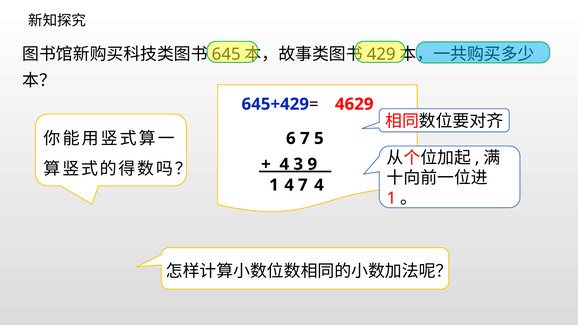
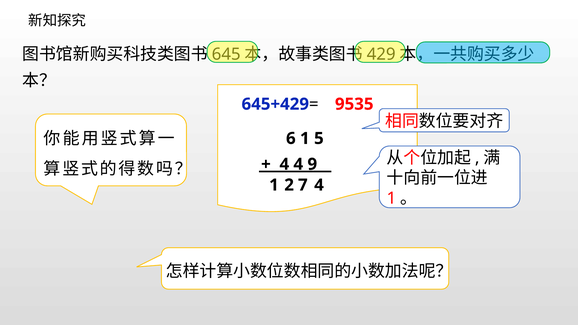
4629: 4629 -> 9535 (354, 104)
6 7: 7 -> 1 (305, 138)
4 3: 3 -> 4 (298, 164)
1 4: 4 -> 2 (289, 185)
